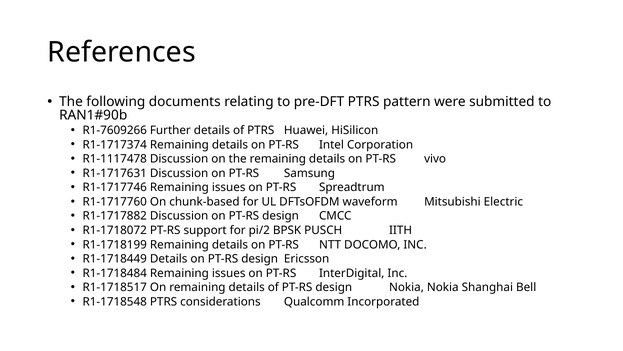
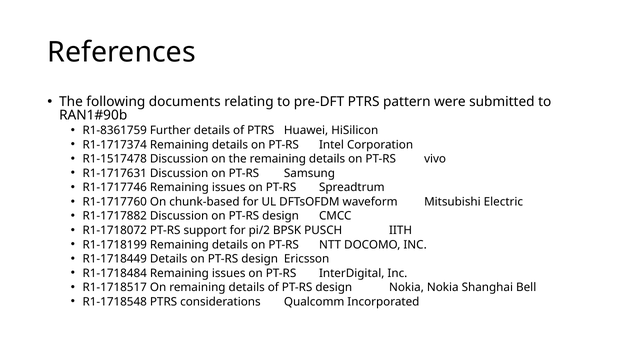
R1-7609266: R1-7609266 -> R1-8361759 (115, 130)
R1-1117478: R1-1117478 -> R1-1517478 (115, 159)
